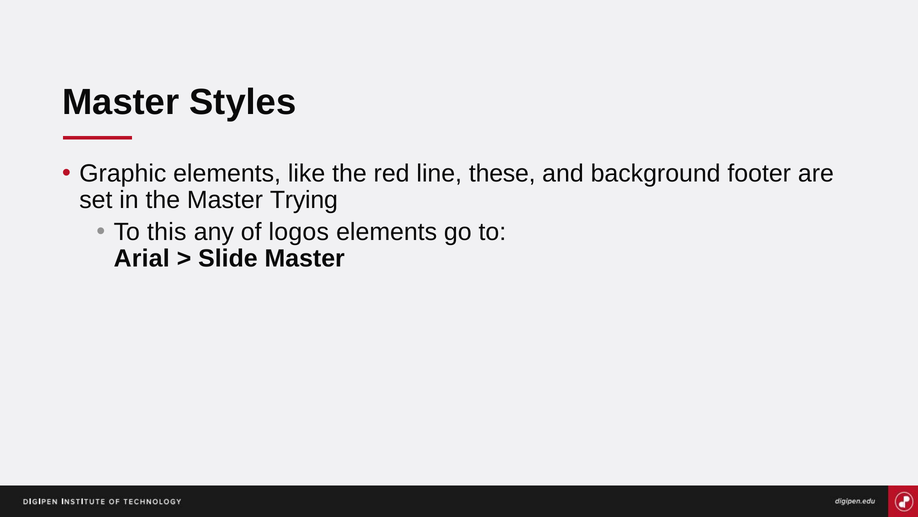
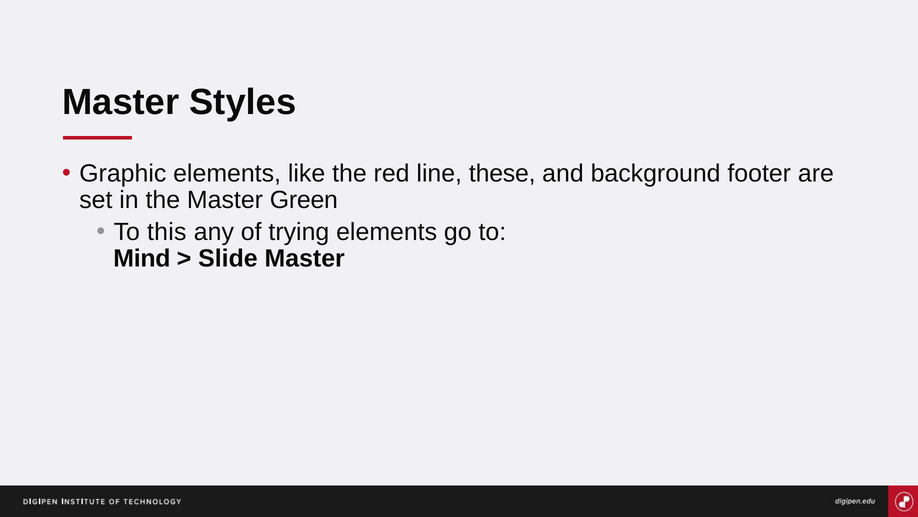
Trying: Trying -> Green (304, 200)
logos: logos -> trying (299, 232)
Arial: Arial -> Mind (142, 258)
